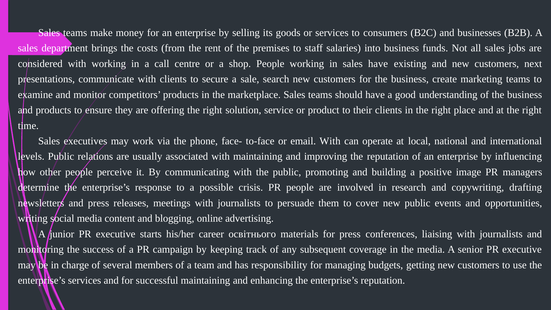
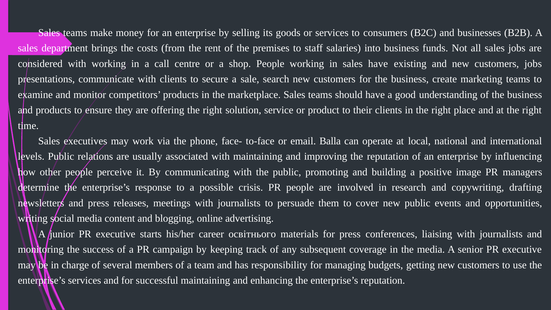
customers next: next -> jobs (533, 64)
email With: With -> Balla (330, 141)
